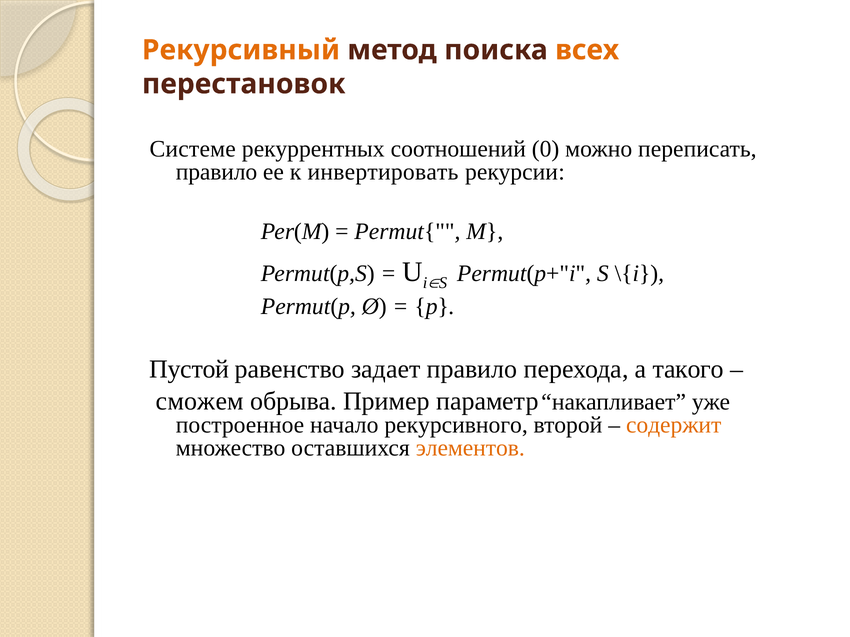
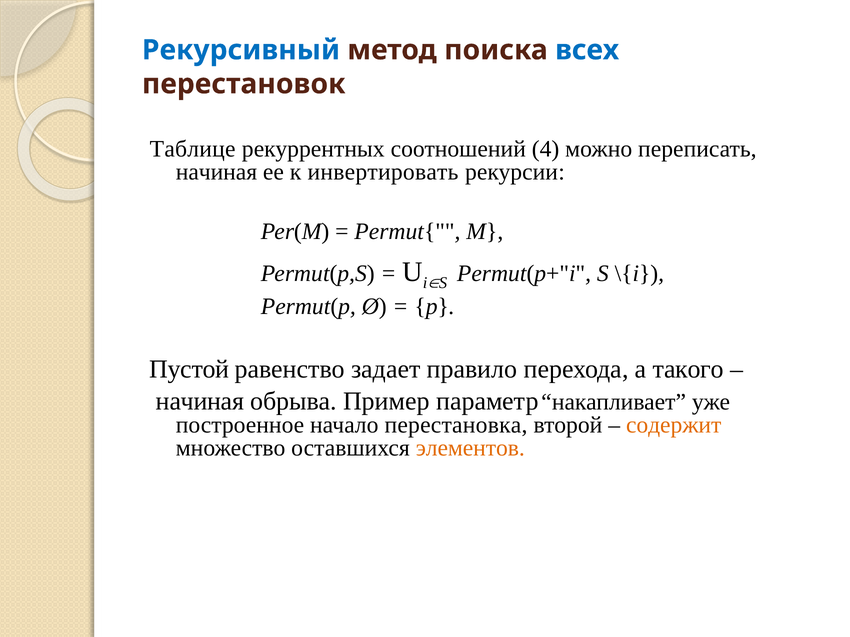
Рекурсивный colour: orange -> blue (241, 50)
всех colour: orange -> blue (587, 50)
Системе: Системе -> Таблице (193, 149)
0: 0 -> 4 (546, 149)
правило: правило -> начиная (216, 172)
сможем: сможем -> начиная (200, 402)
рекурсивного: рекурсивного -> перестановка (456, 426)
